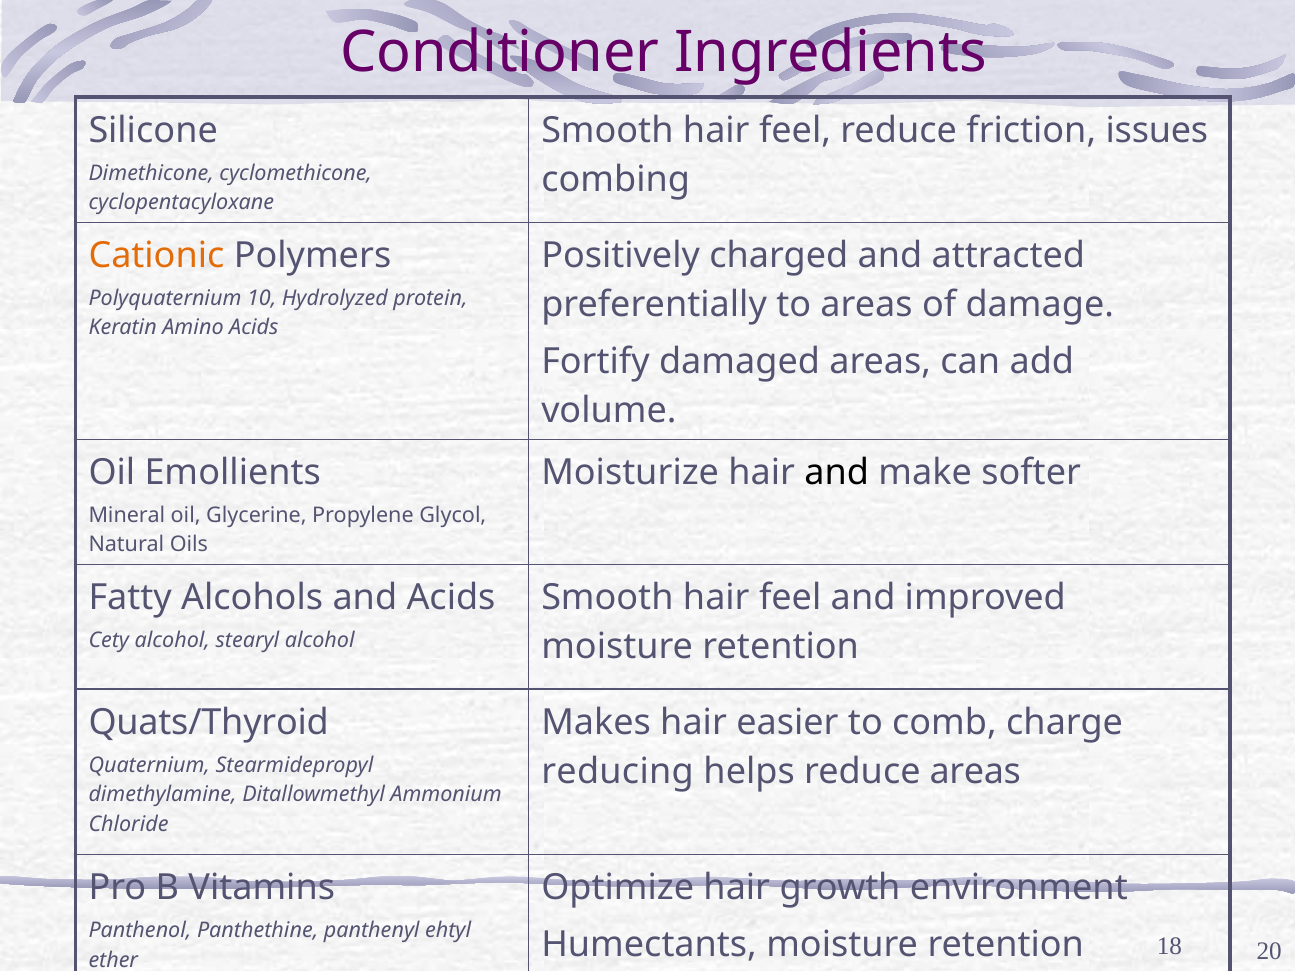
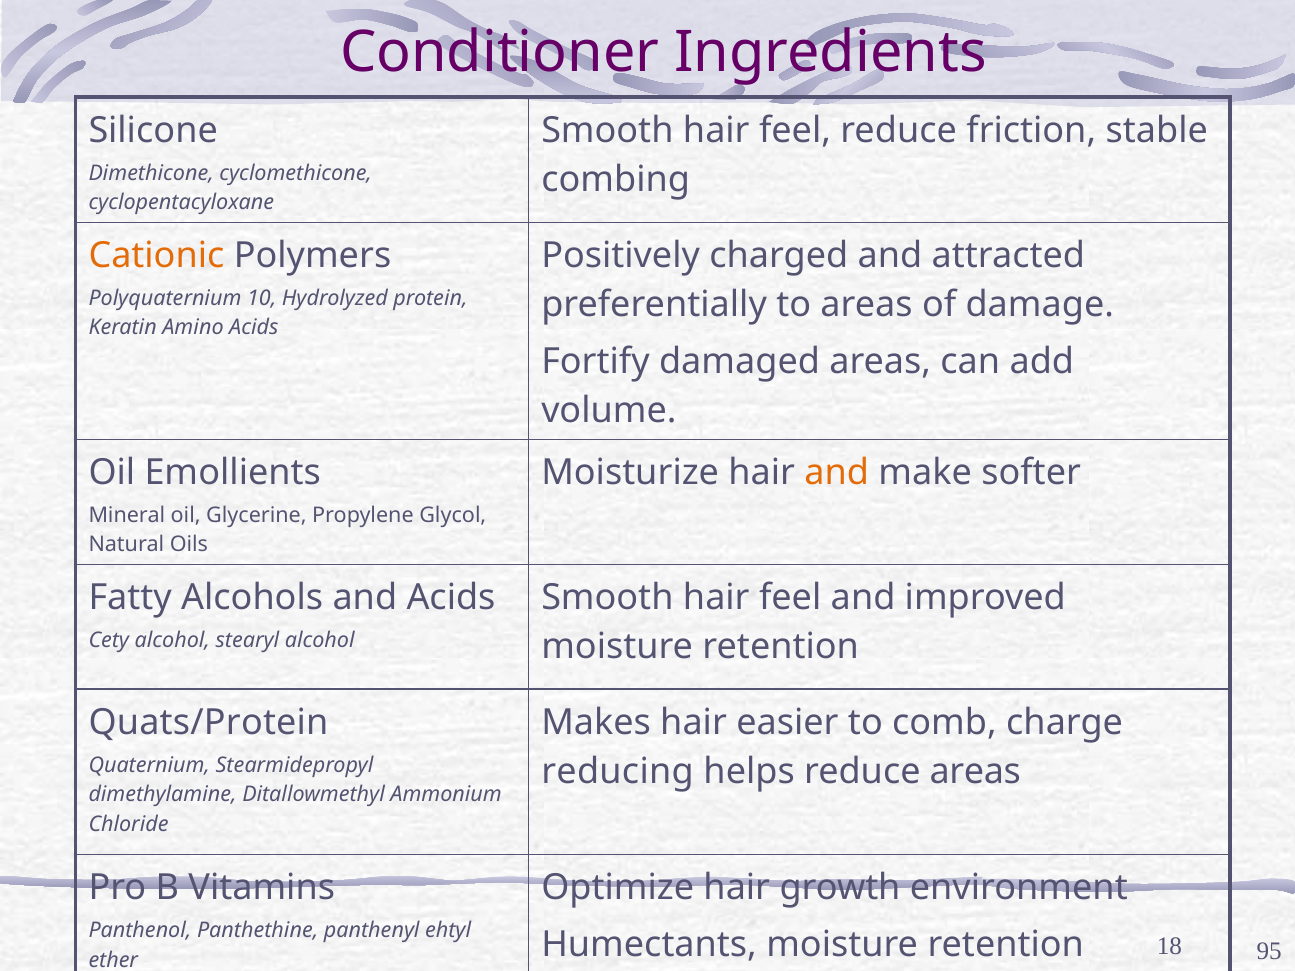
issues: issues -> stable (1157, 130)
and colour: black -> orange (837, 473)
Quats/Thyroid: Quats/Thyroid -> Quats/Protein (208, 723)
20: 20 -> 95 (1269, 951)
